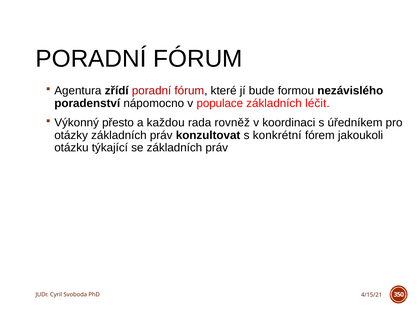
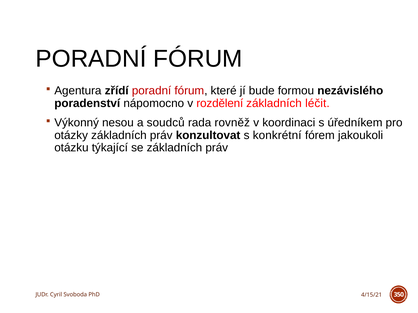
populace: populace -> rozdělení (220, 103)
přesto: přesto -> nesou (118, 123)
každou: každou -> soudců (166, 123)
